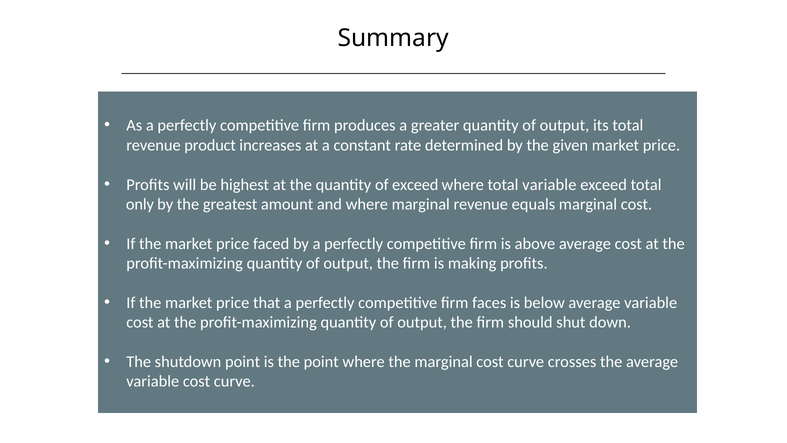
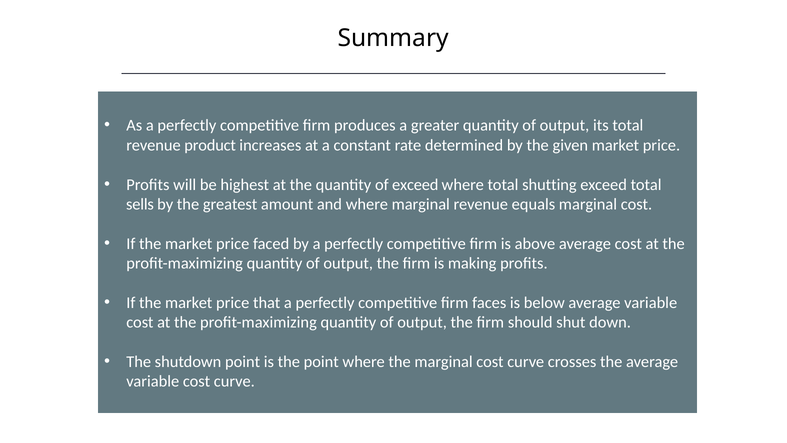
total variable: variable -> shutting (549, 184)
only: only -> sells (140, 204)
